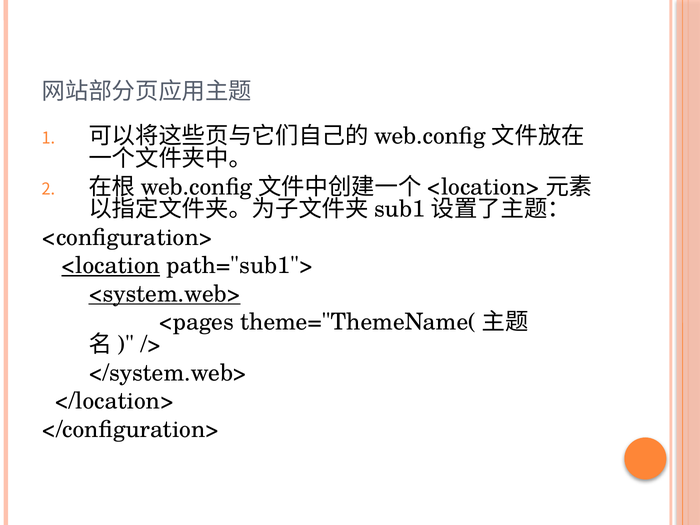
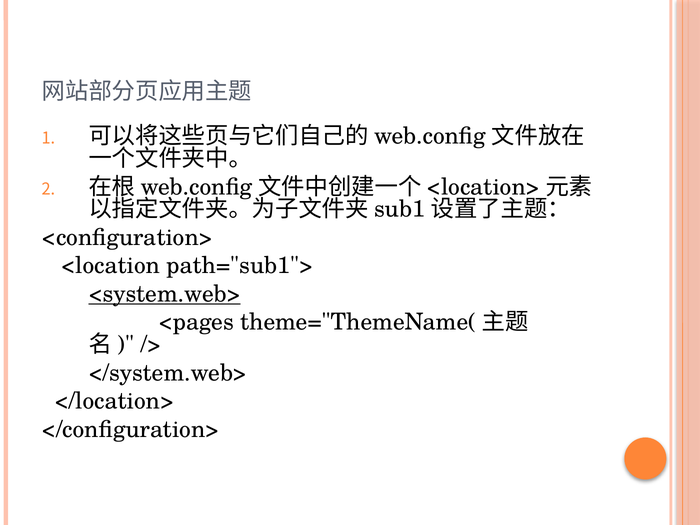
<location underline: present -> none (111, 266)
